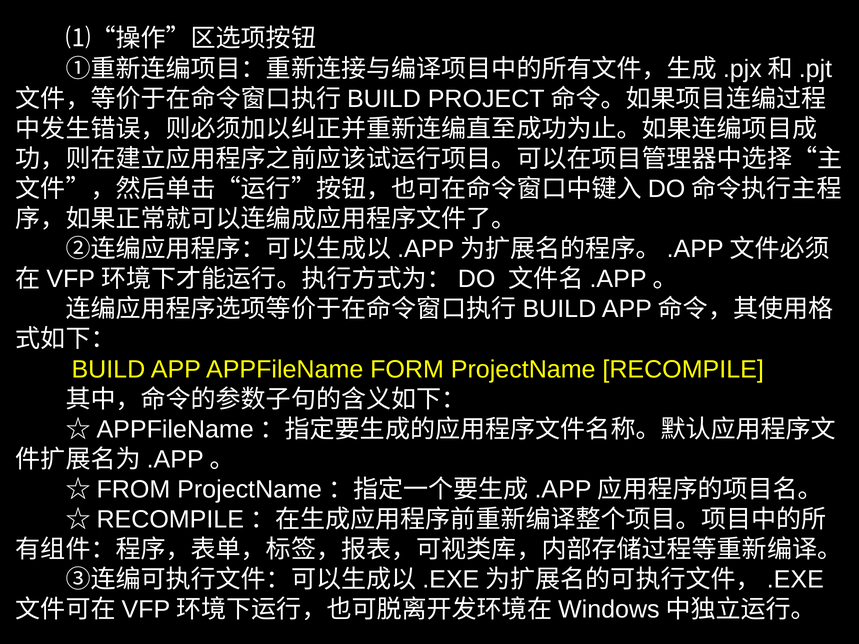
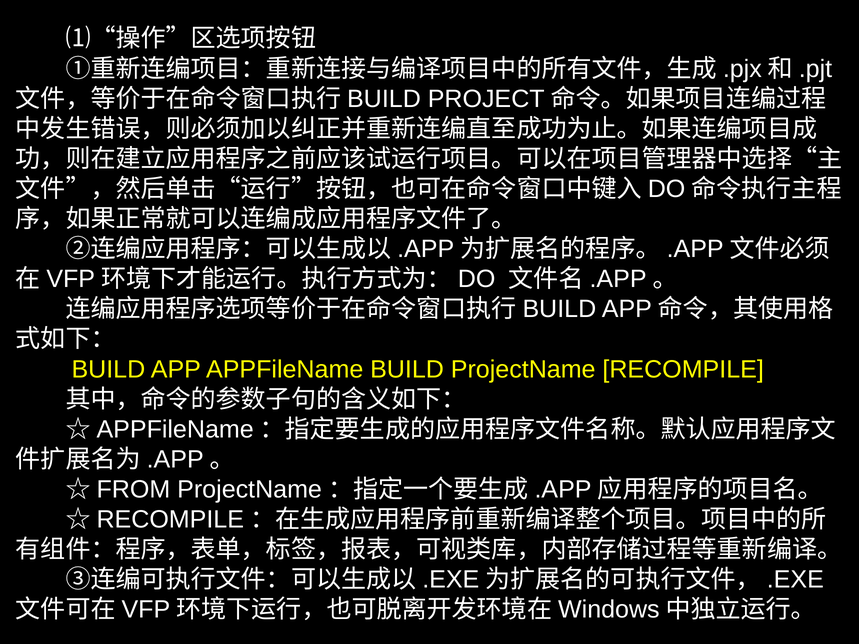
APPFileName FORM: FORM -> BUILD (407, 369)
